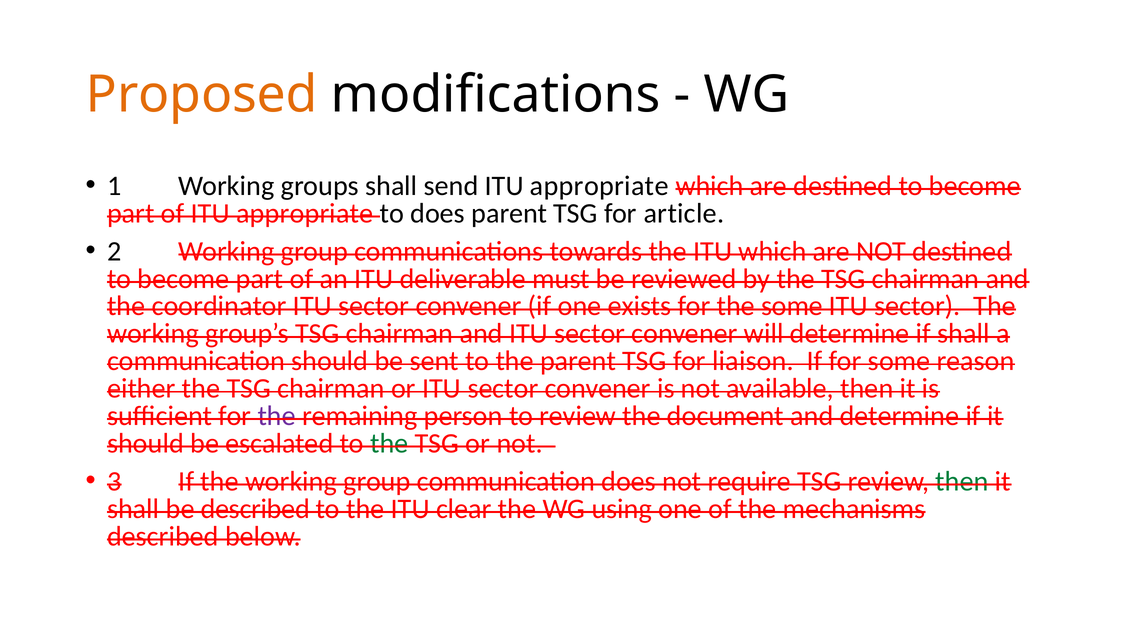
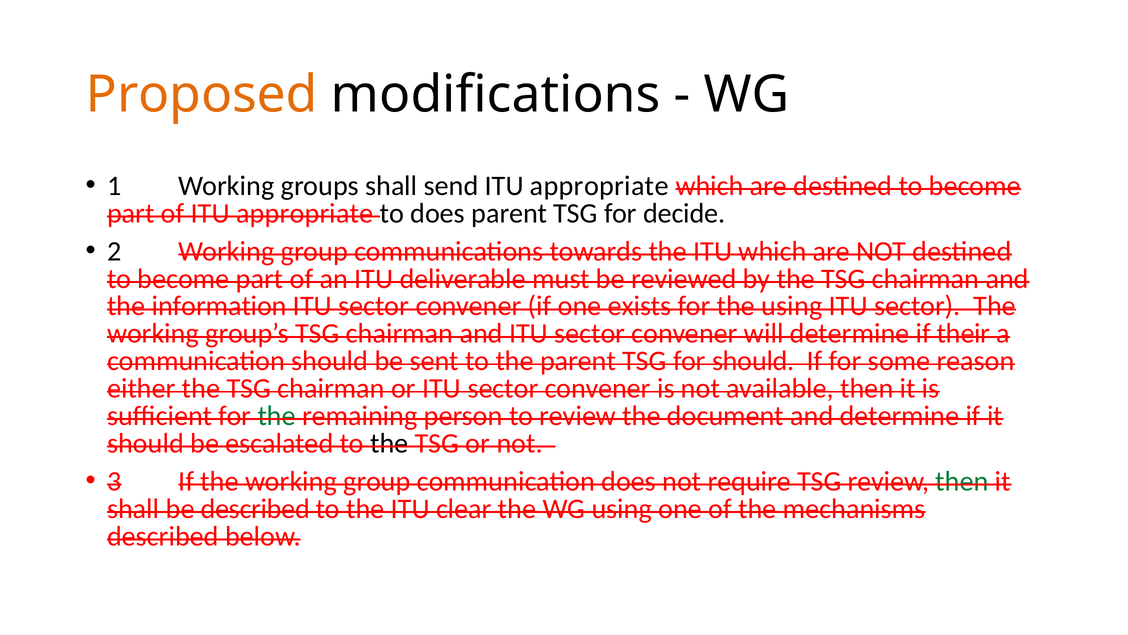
article: article -> decide (684, 213)
coordinator: coordinator -> information (219, 306)
the some: some -> using (792, 306)
if shall: shall -> their (964, 333)
for liaison: liaison -> should (753, 361)
the colour: purple -> green (277, 416)
the colour: green -> black (389, 443)
